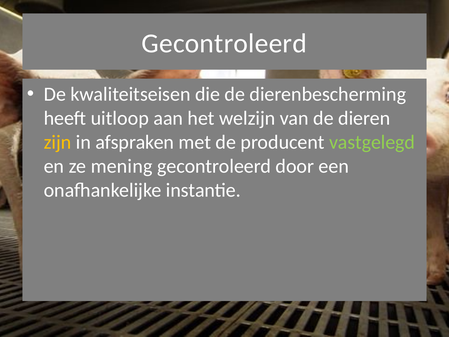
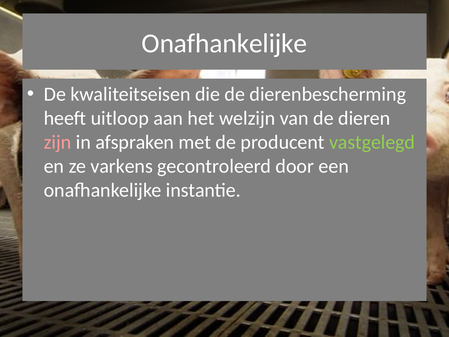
Gecontroleerd: Gecontroleerd -> Onafhankelijke (224, 43)
zijn colour: yellow -> pink (58, 142)
mening: mening -> varkens (122, 166)
